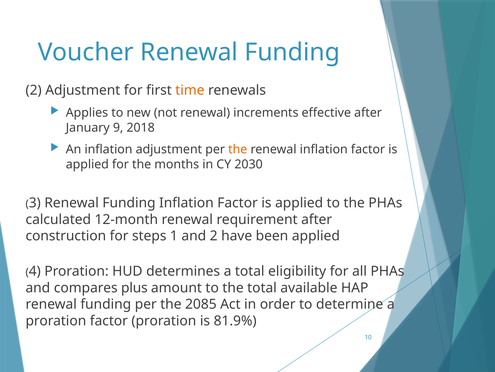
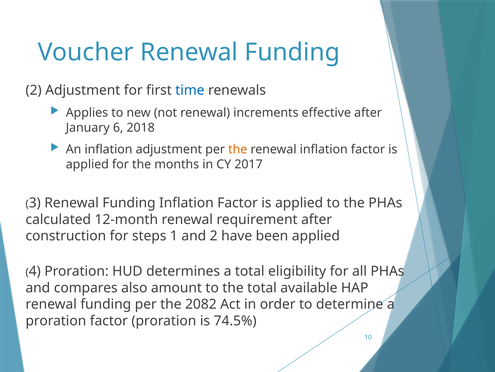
time colour: orange -> blue (190, 90)
9: 9 -> 6 (118, 127)
2030: 2030 -> 2017 (249, 164)
plus: plus -> also (134, 287)
2085: 2085 -> 2082 (201, 304)
81.9%: 81.9% -> 74.5% (235, 320)
